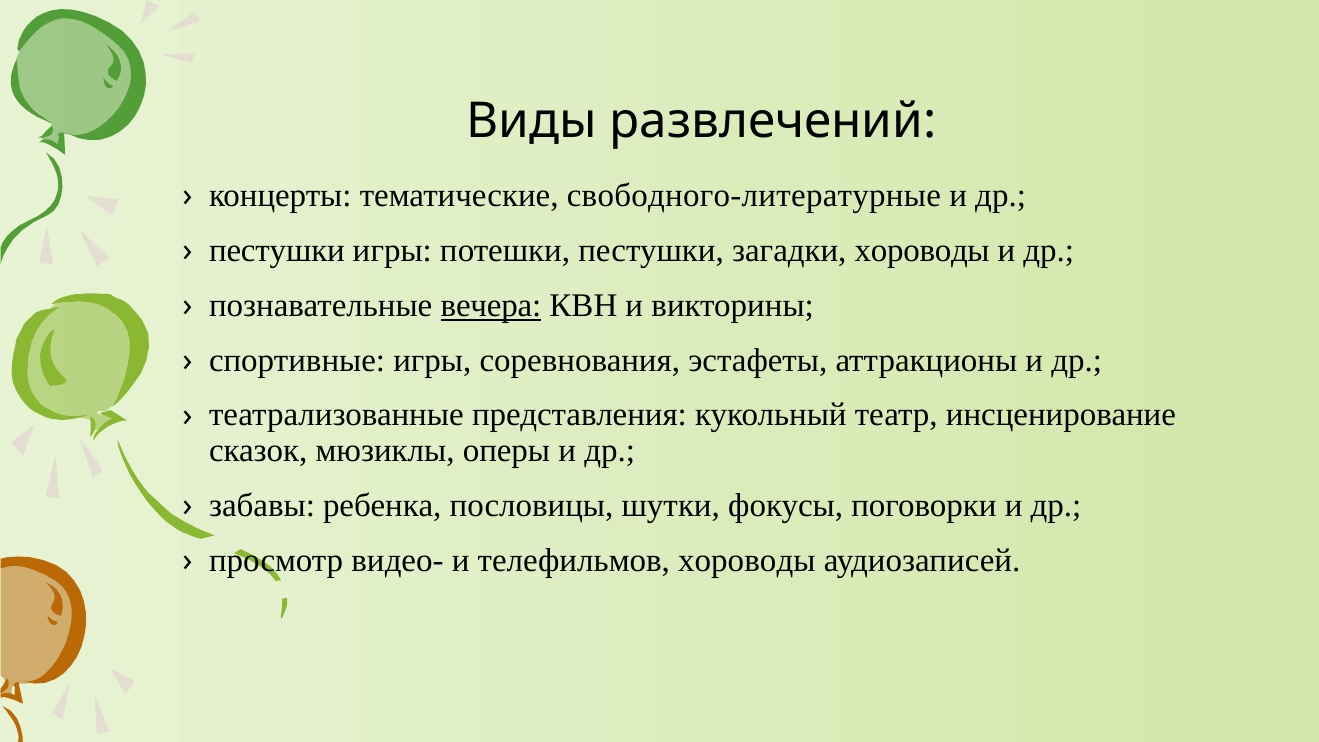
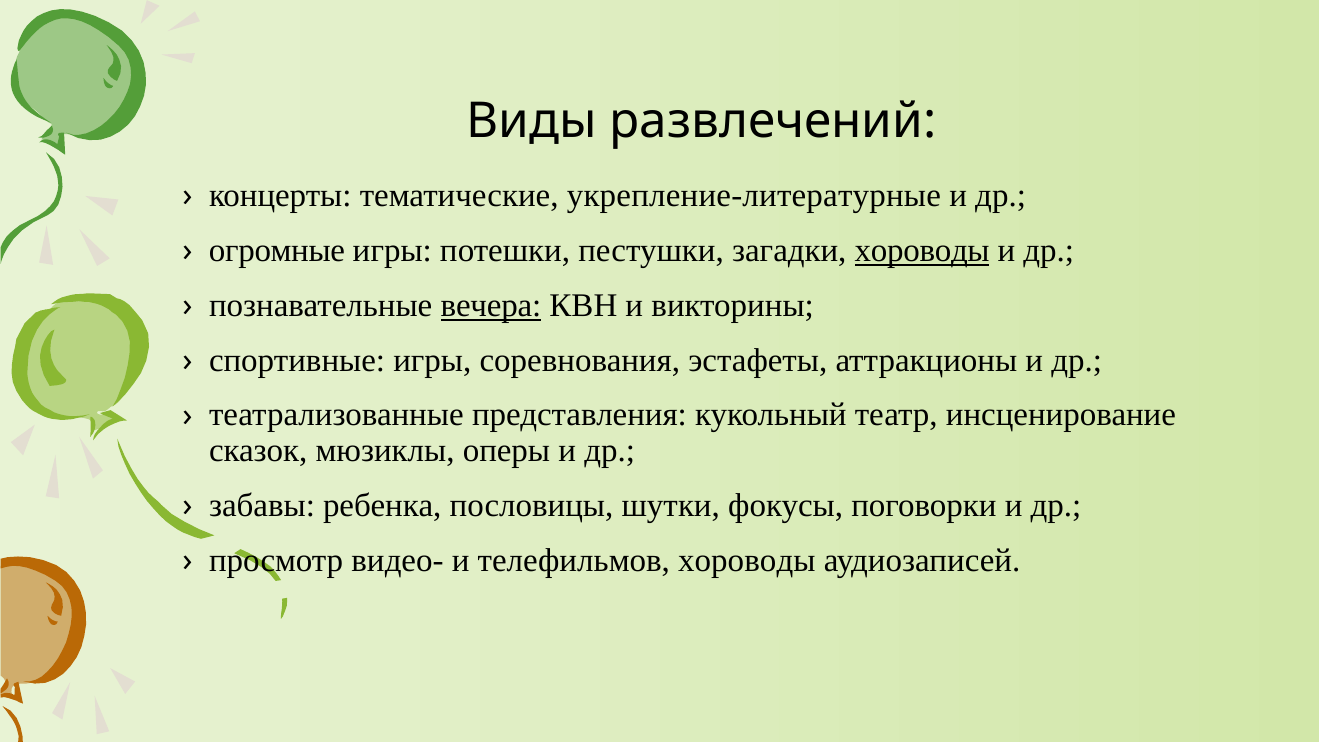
свободного-литературные: свободного-литературные -> укрепление-литературные (754, 196)
пестушки: пестушки -> огромные (277, 251)
хороводы underline: none -> present (922, 251)
